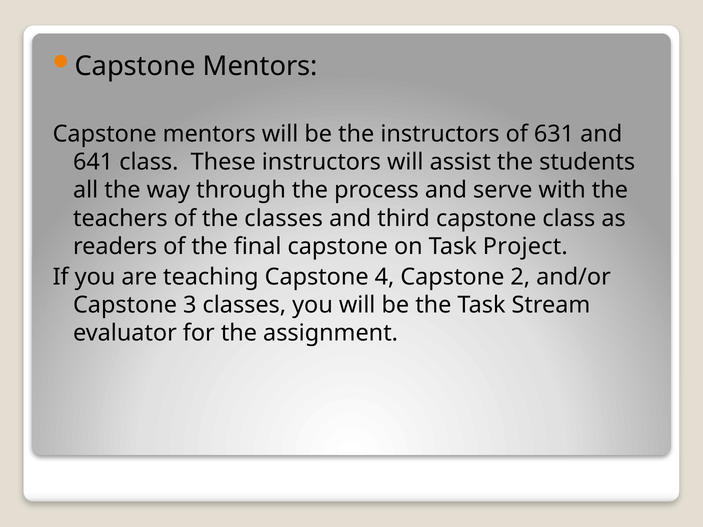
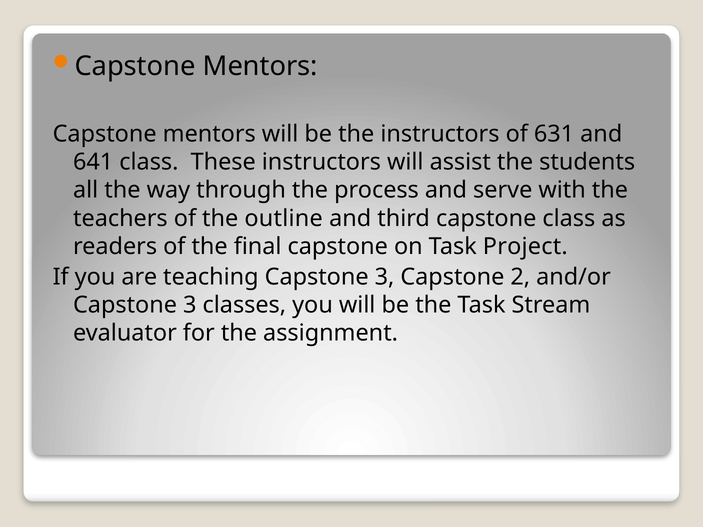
the classes: classes -> outline (284, 218)
teaching Capstone 4: 4 -> 3 (384, 277)
